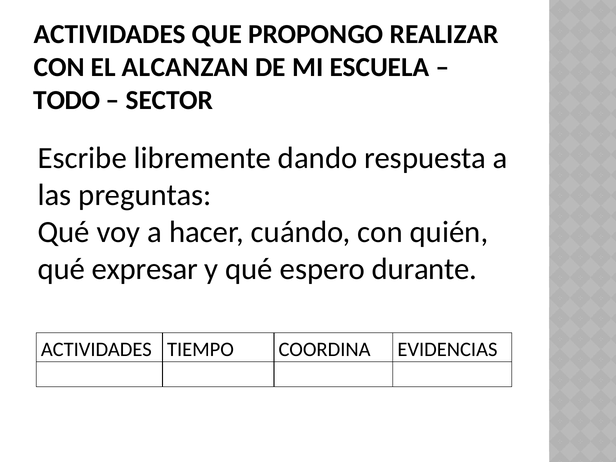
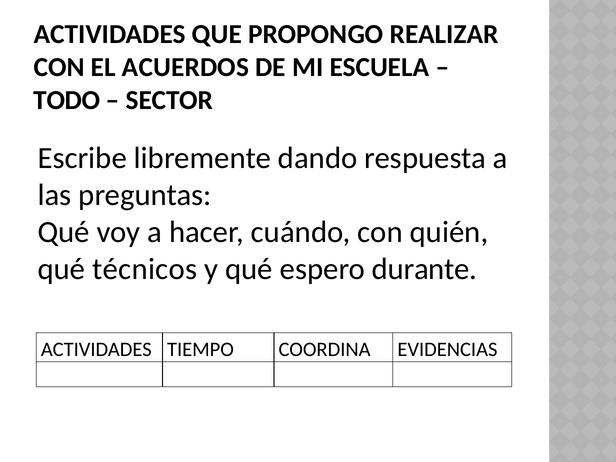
ALCANZAN: ALCANZAN -> ACUERDOS (185, 67)
expresar: expresar -> técnicos (145, 269)
